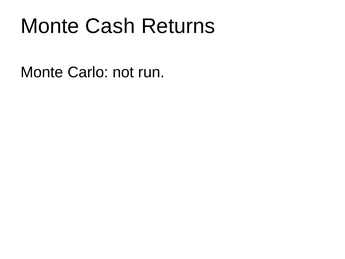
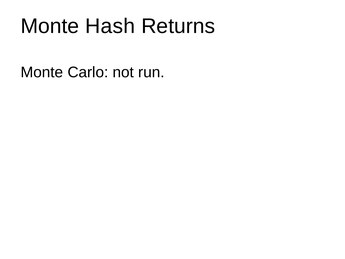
Cash: Cash -> Hash (110, 26)
